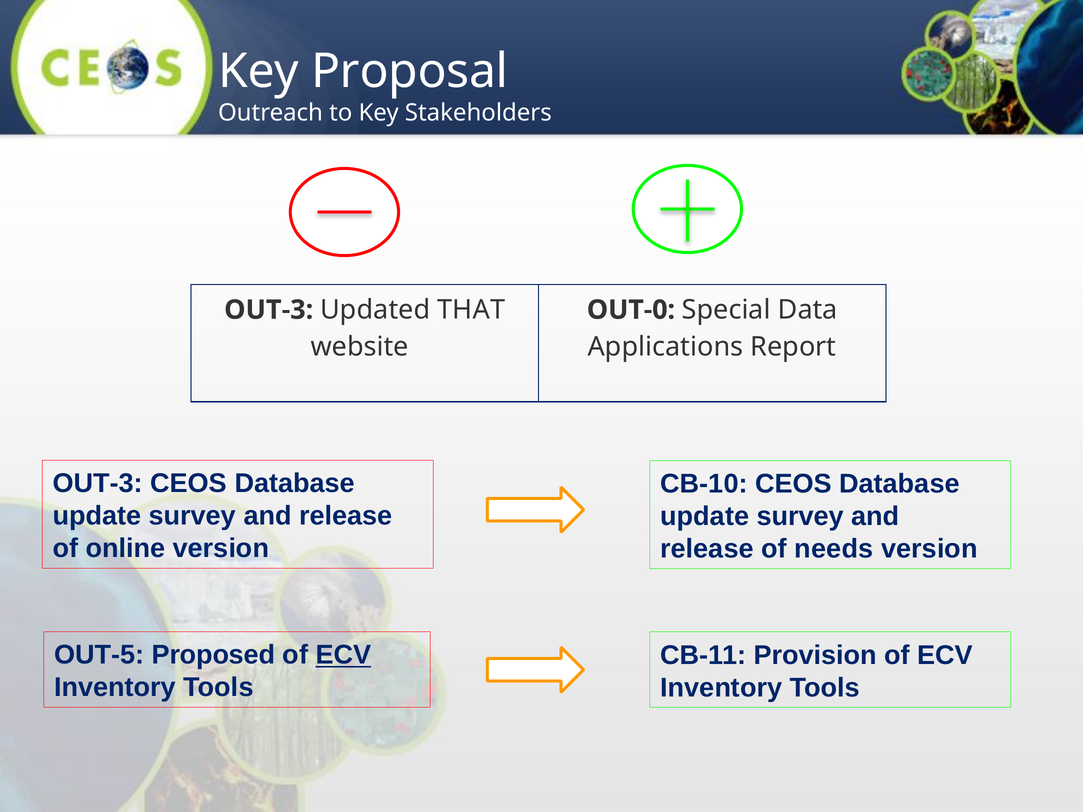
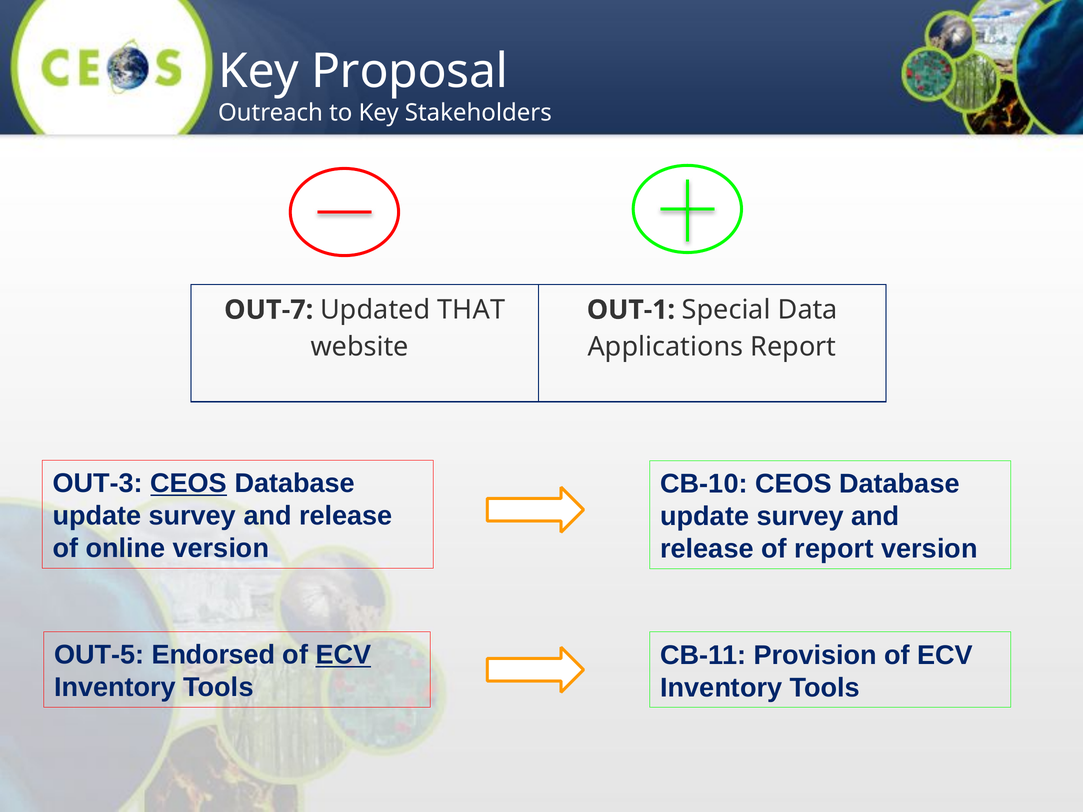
OUT‐3: OUT‐3 -> OUT‐7 (269, 310)
OUT-0: OUT-0 -> OUT-1 (631, 310)
CEOS underline: none -> present (189, 484)
of needs: needs -> report (834, 549)
Proposed: Proposed -> Endorsed (214, 655)
